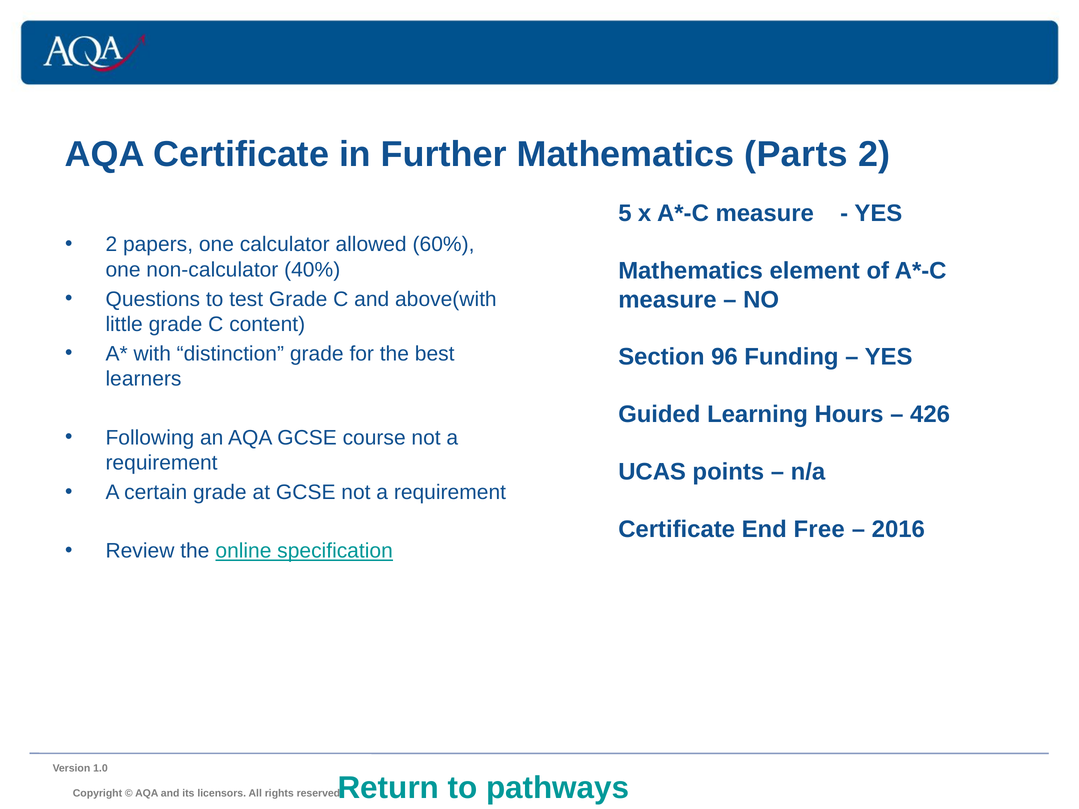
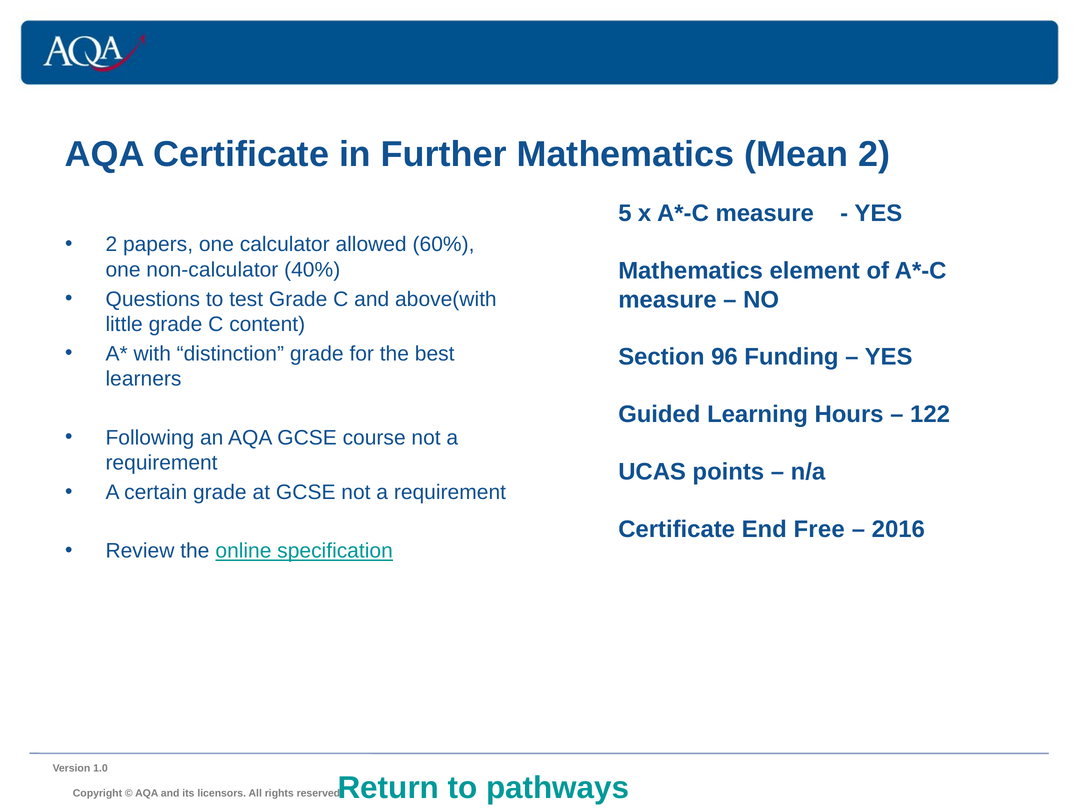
Parts: Parts -> Mean (796, 154)
426: 426 -> 122 (930, 415)
